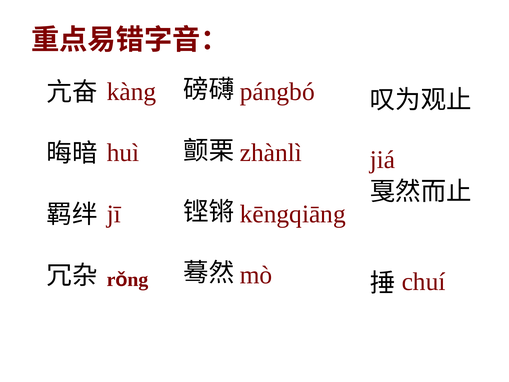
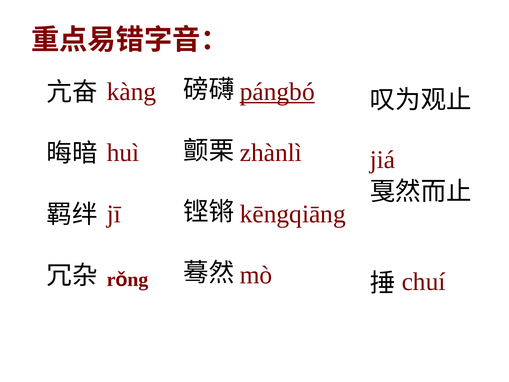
pángbó underline: none -> present (277, 92)
